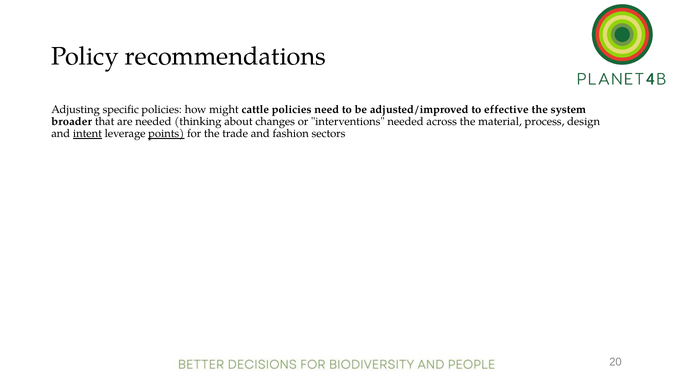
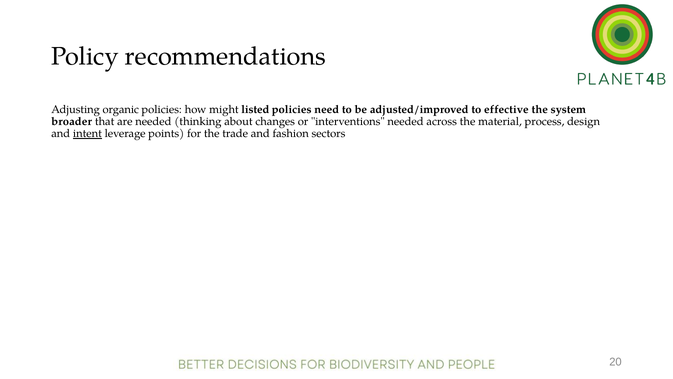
specific: specific -> organic (121, 109)
cattle: cattle -> listed (255, 109)
points underline: present -> none (166, 133)
